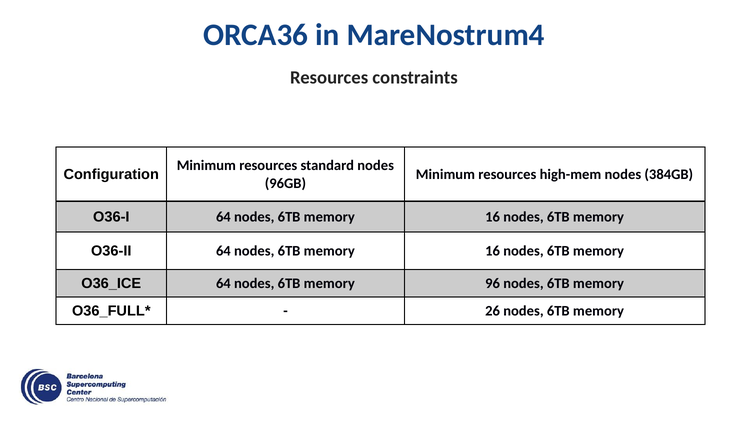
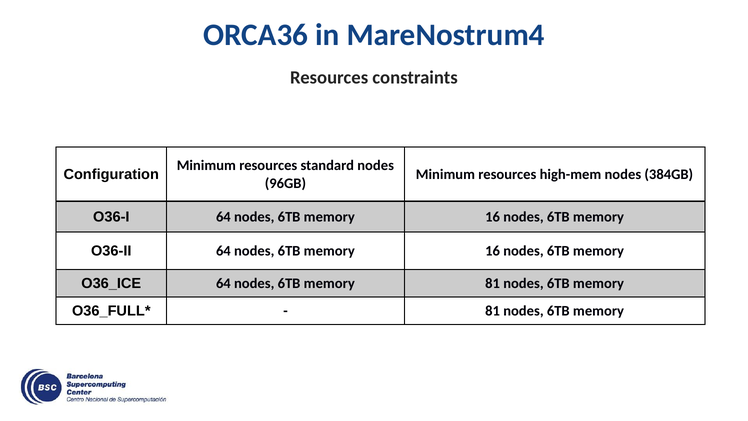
memory 96: 96 -> 81 (493, 283)
26: 26 -> 81 (493, 311)
